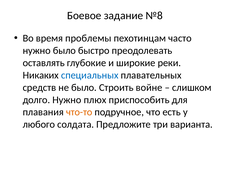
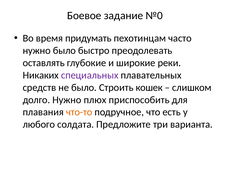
№8: №8 -> №0 (154, 16)
проблемы: проблемы -> придумать (88, 38)
специальных colour: blue -> purple (90, 75)
войне: войне -> кошек (149, 87)
